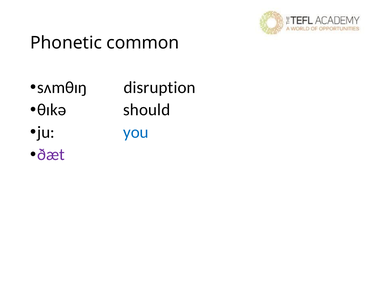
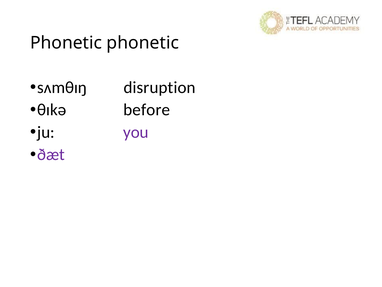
Phonetic common: common -> phonetic (143, 43)
should: should -> before (147, 110)
you colour: blue -> purple (136, 132)
